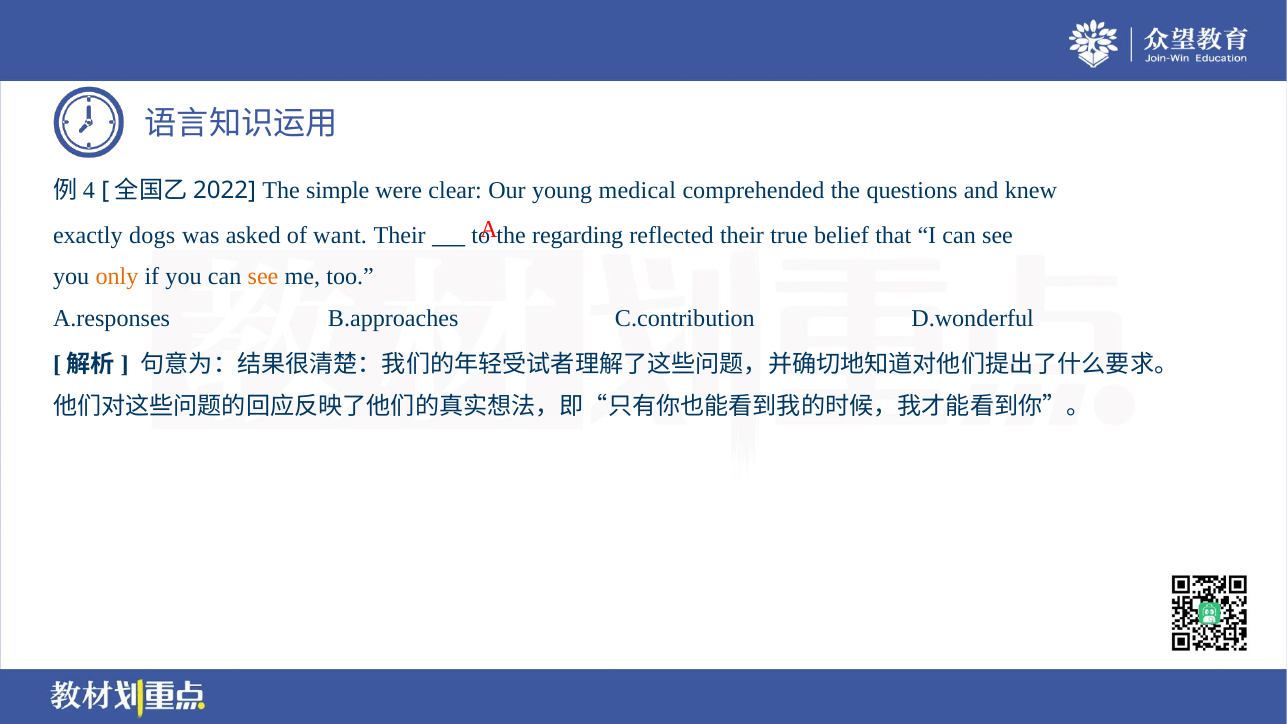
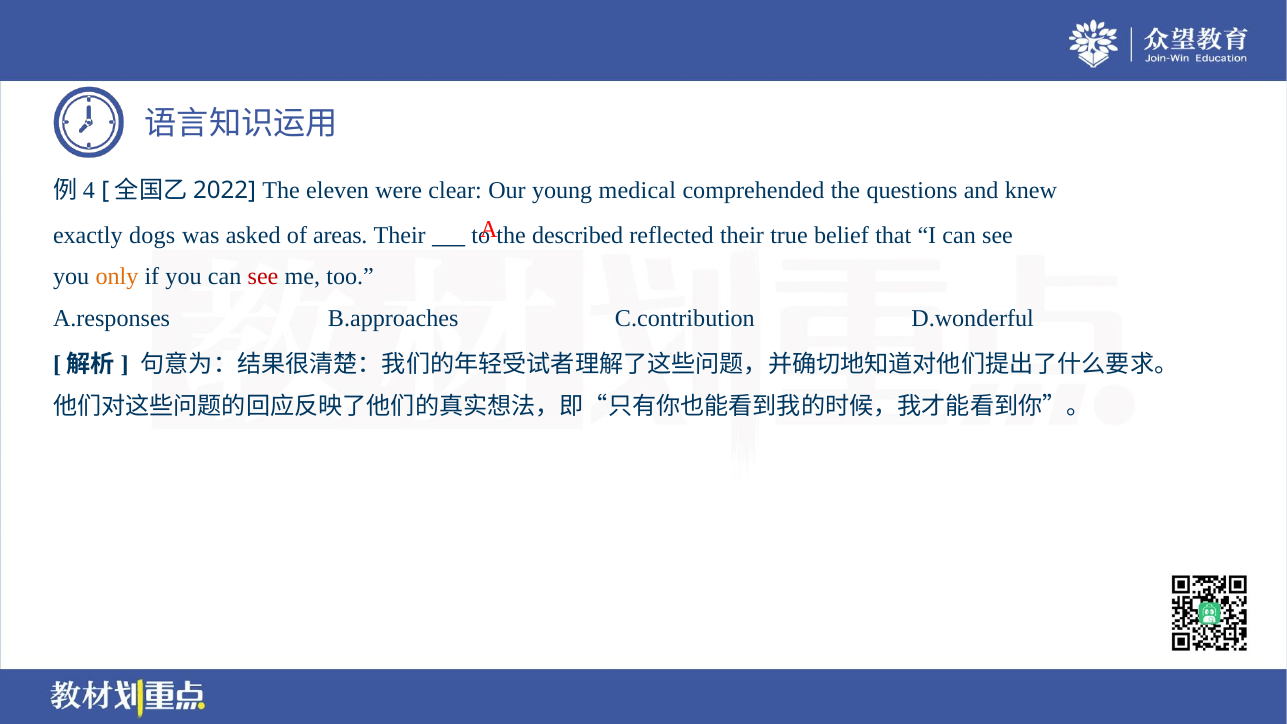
simple: simple -> eleven (338, 191)
want: want -> areas (340, 235)
regarding: regarding -> described (578, 235)
see colour: orange -> red (263, 277)
